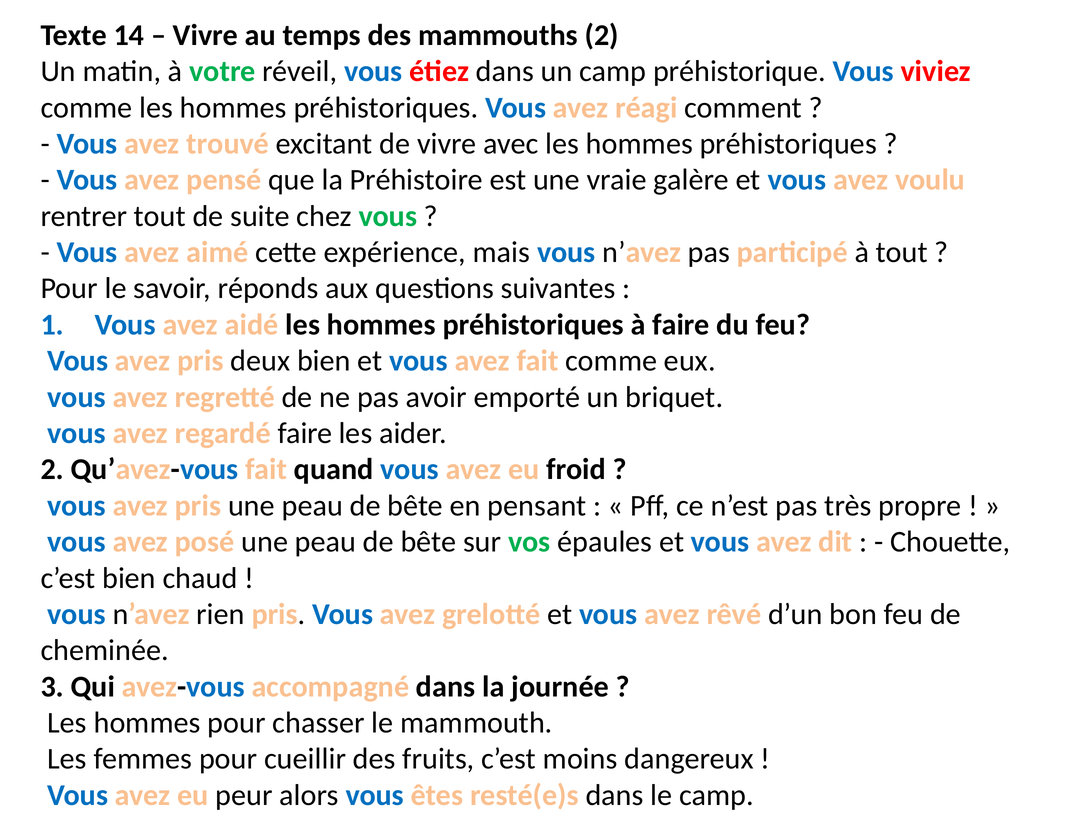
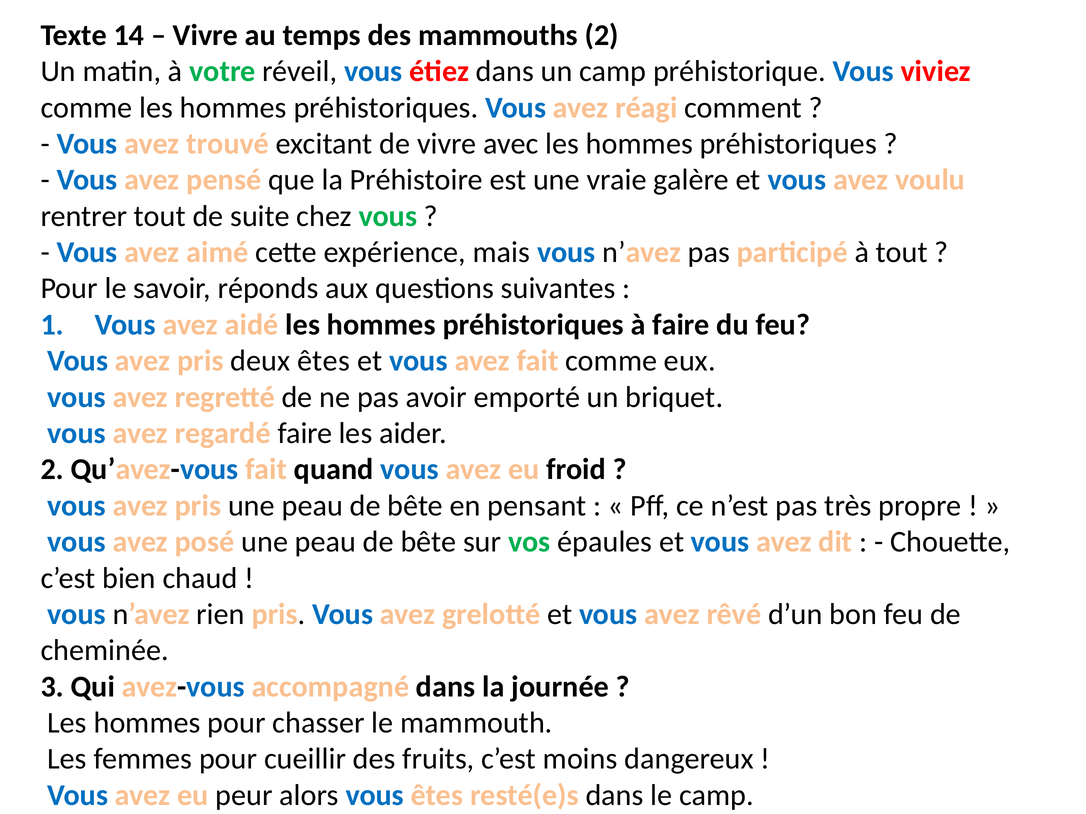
deux bien: bien -> êtes (324, 361)
